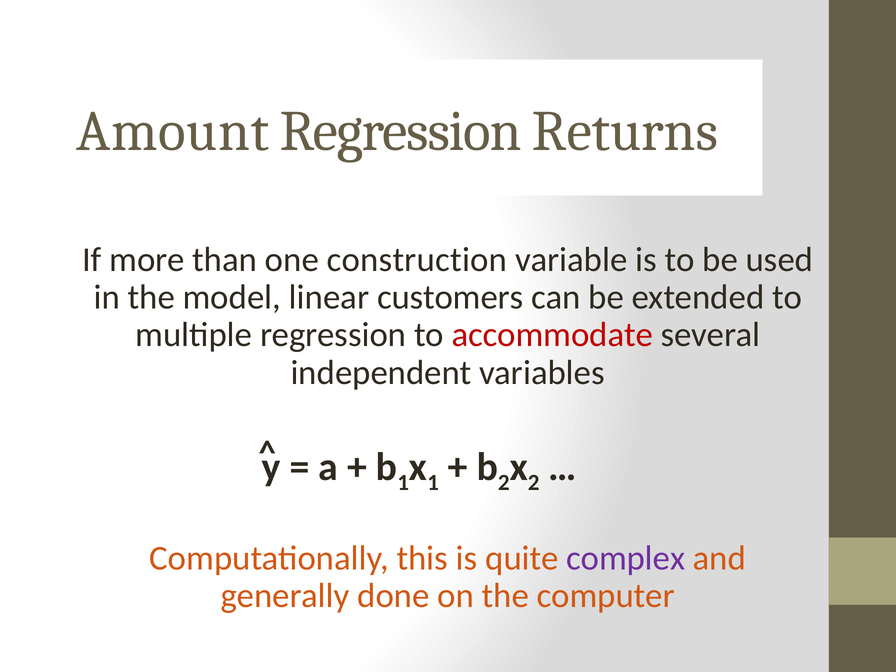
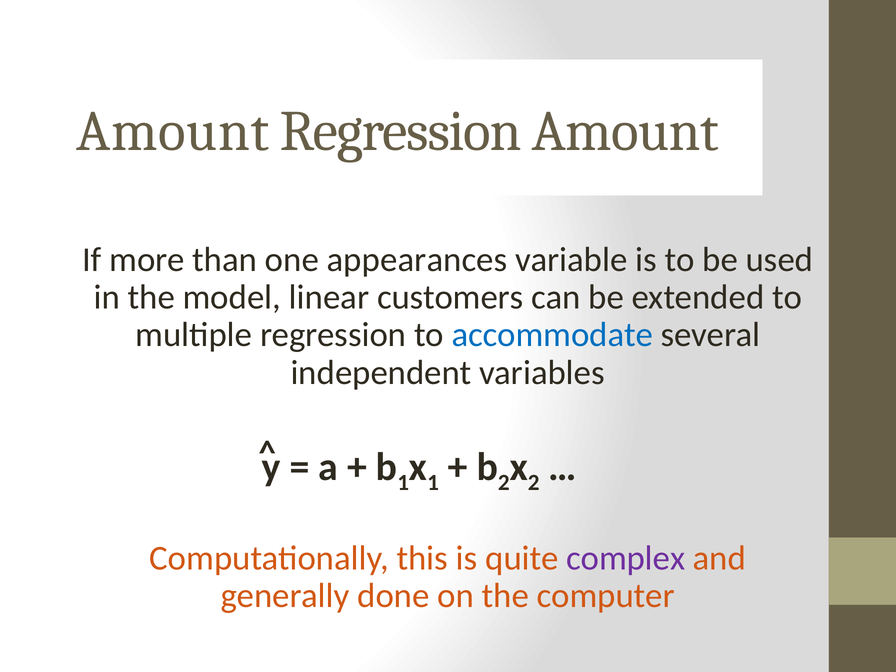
Regression Returns: Returns -> Amount (625, 132)
construction: construction -> appearances (417, 260)
accommodate colour: red -> blue (552, 335)
